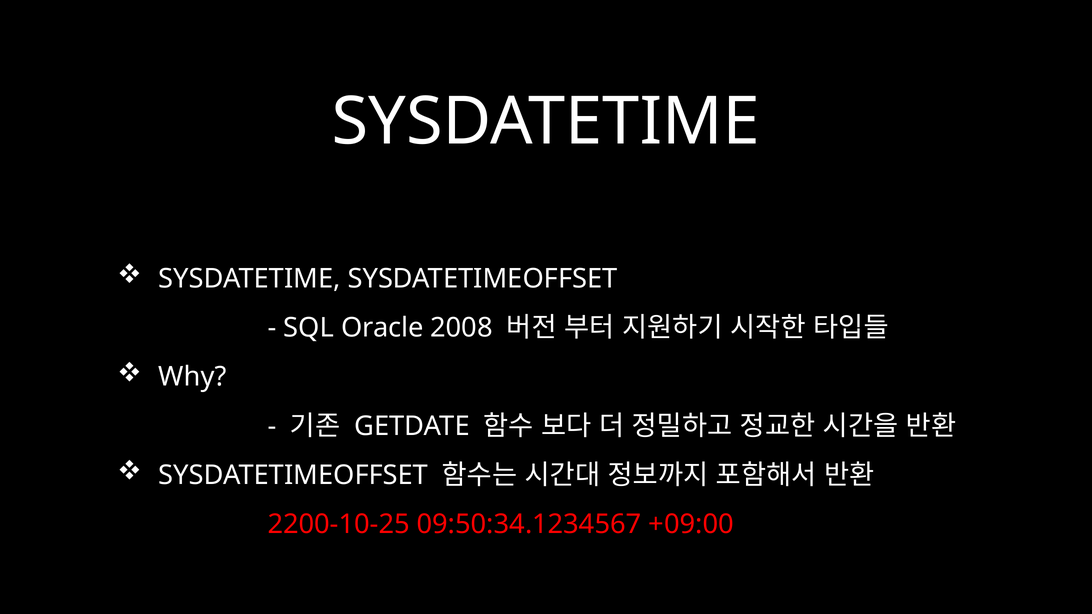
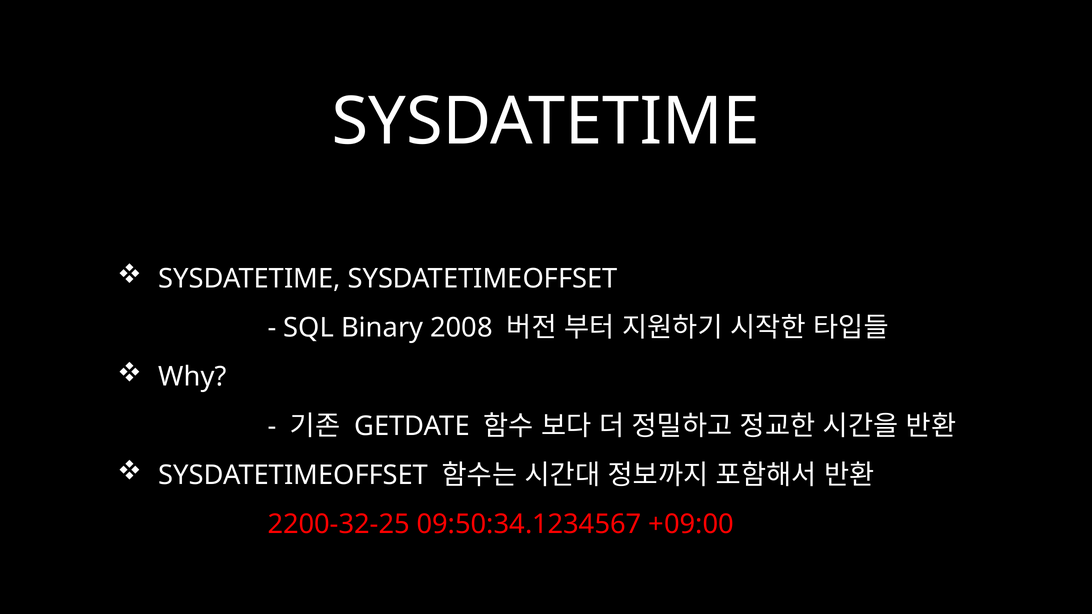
Oracle: Oracle -> Binary (382, 328)
2200-10-25: 2200-10-25 -> 2200-32-25 (339, 525)
